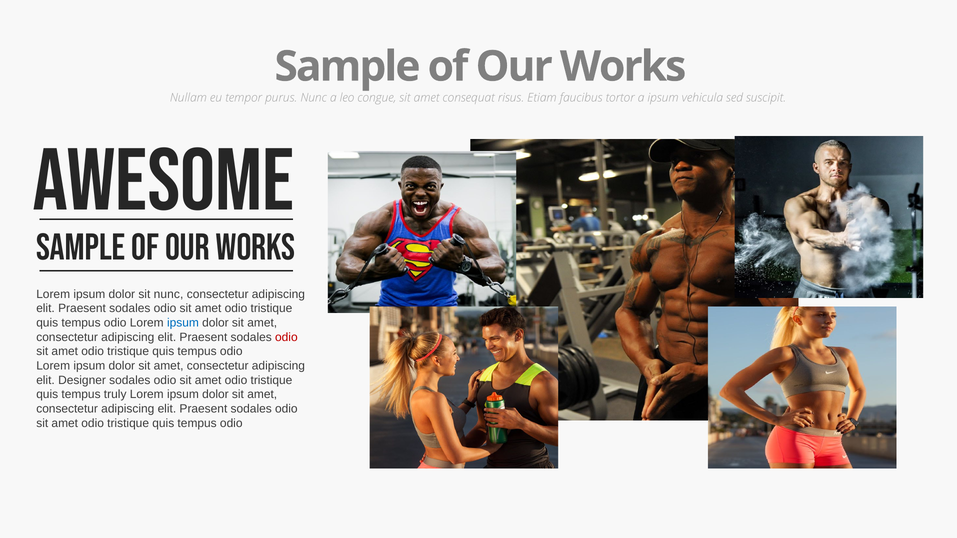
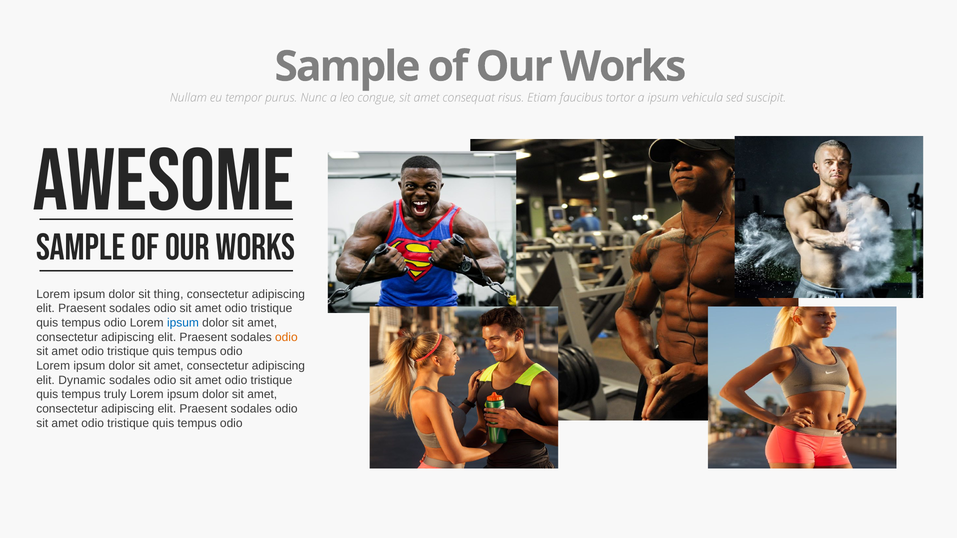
sit nunc: nunc -> thing (169, 294)
odio colour: red -> orange (286, 337)
Designer: Designer -> Dynamic (82, 380)
